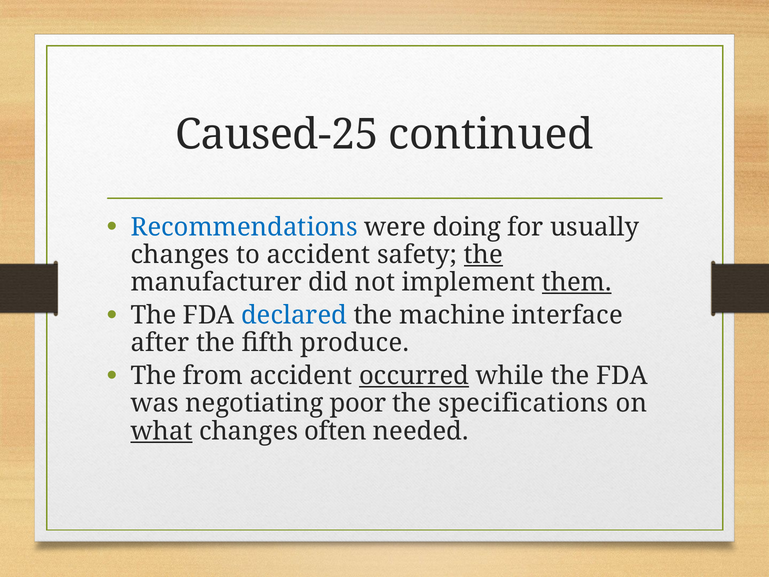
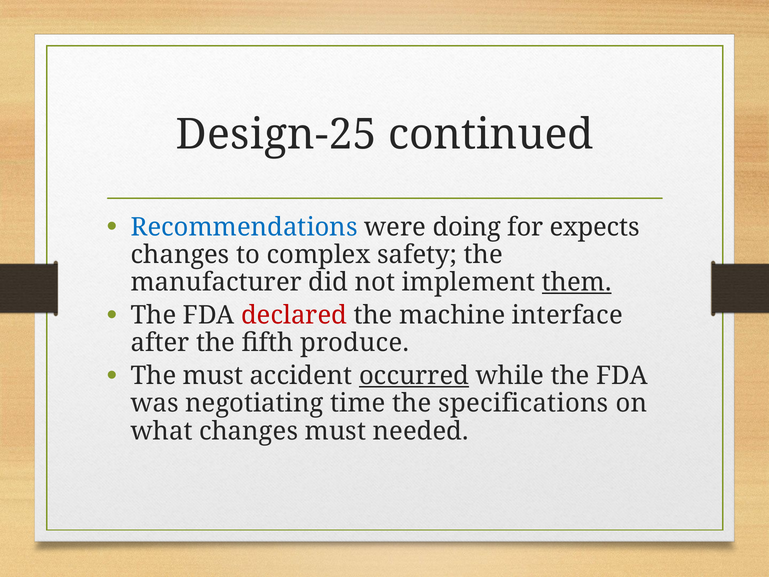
Caused-25: Caused-25 -> Design-25 (276, 135)
usually: usually -> expects (595, 227)
to accident: accident -> complex (319, 255)
the underline: present -> none (483, 255)
declared colour: blue -> red (294, 315)
The from: from -> must (213, 376)
poor: poor -> time (358, 403)
what underline: present -> none (162, 431)
changes often: often -> must (335, 431)
